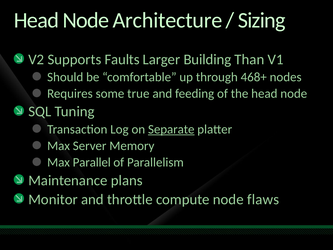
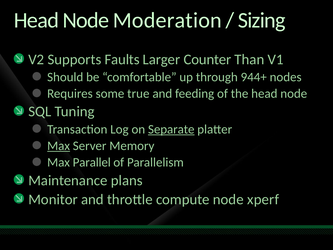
Architecture: Architecture -> Moderation (167, 20)
Building: Building -> Counter (207, 59)
468+: 468+ -> 944+ (254, 77)
Max underline: none -> present (59, 146)
flaws: flaws -> xperf (263, 199)
